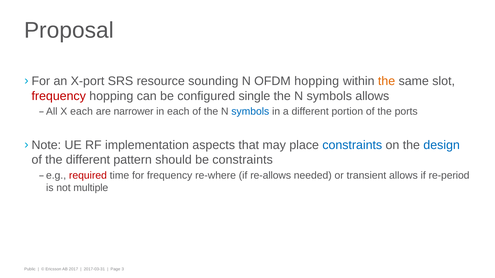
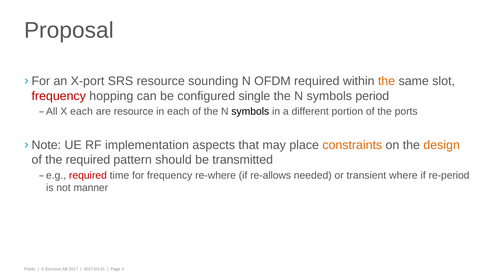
OFDM hopping: hopping -> required (317, 81)
symbols allows: allows -> period (372, 96)
are narrower: narrower -> resource (134, 112)
symbols colour: blue -> black (250, 112)
constraints colour: blue -> orange (352, 145)
design colour: blue -> orange (442, 145)
the different: different -> required (88, 160)
be constraints: constraints -> transmitted (243, 160)
transient allows: allows -> where (403, 176)
multiple: multiple -> manner (91, 188)
